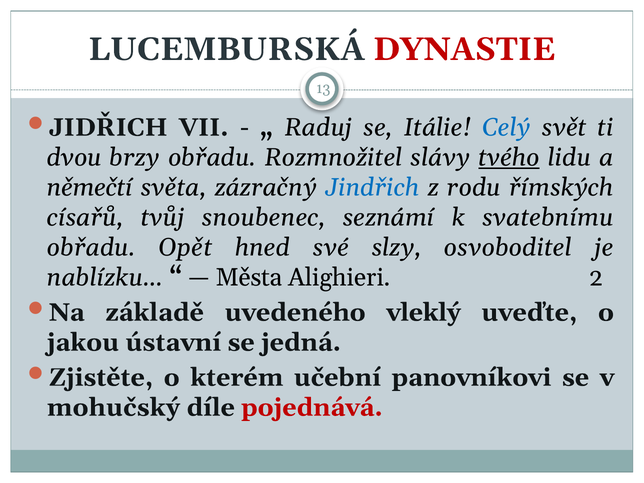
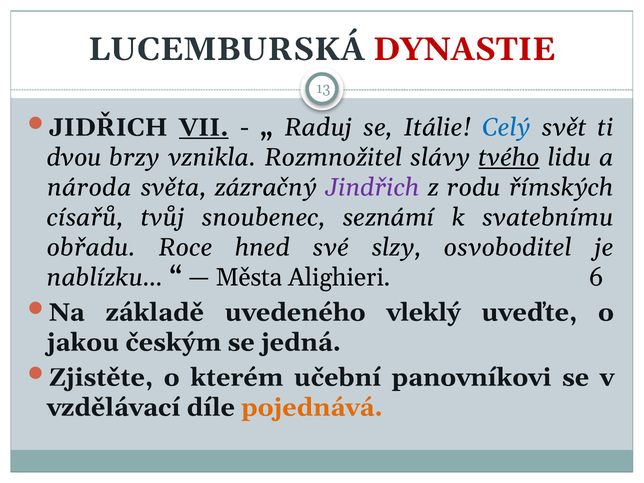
VII underline: none -> present (204, 127)
brzy obřadu: obřadu -> vznikla (212, 157)
němečtí: němečtí -> národa (89, 187)
Jindřich colour: blue -> purple (372, 187)
Opět: Opět -> Roce (185, 247)
2: 2 -> 6 (596, 277)
ústavní: ústavní -> českým (173, 342)
mohučský: mohučský -> vzdělávací (114, 407)
pojednává colour: red -> orange (312, 407)
